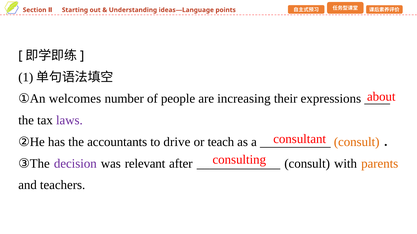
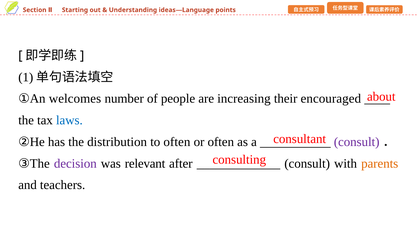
expressions: expressions -> encouraged (331, 99)
laws colour: purple -> blue (69, 121)
accountants: accountants -> distribution (117, 142)
to drive: drive -> often (177, 142)
or teach: teach -> often (221, 142)
consult colour: orange -> purple (357, 142)
